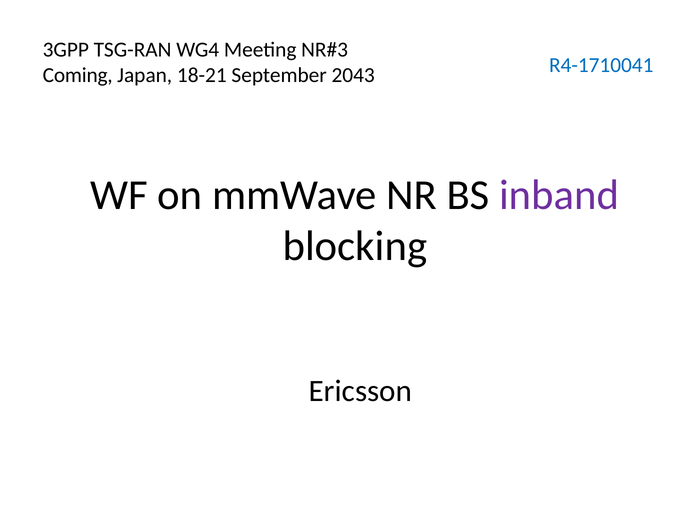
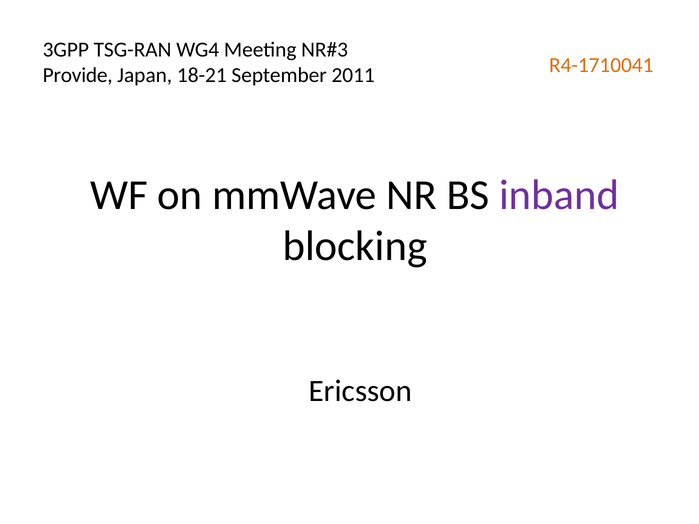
R4-1710041 colour: blue -> orange (601, 65)
Coming: Coming -> Provide (78, 75)
2043: 2043 -> 2011 (353, 75)
